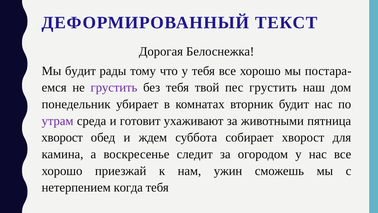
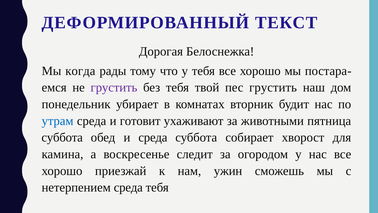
Мы будит: будит -> когда (80, 71)
утрам colour: purple -> blue (58, 121)
хворост: хворост -> суббота (62, 137)
и ждем: ждем -> среда (153, 137)
нетерпением когда: когда -> среда (128, 187)
